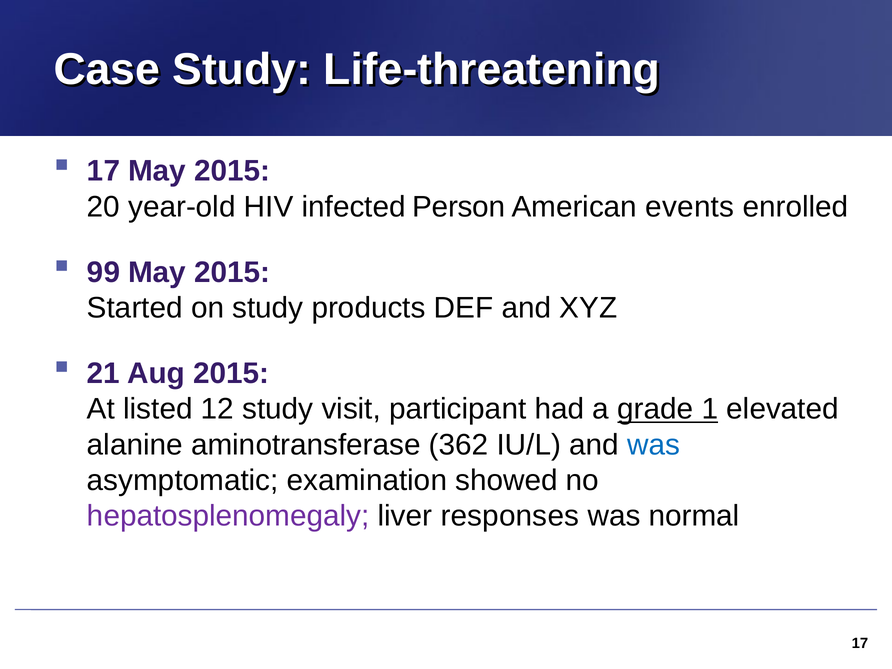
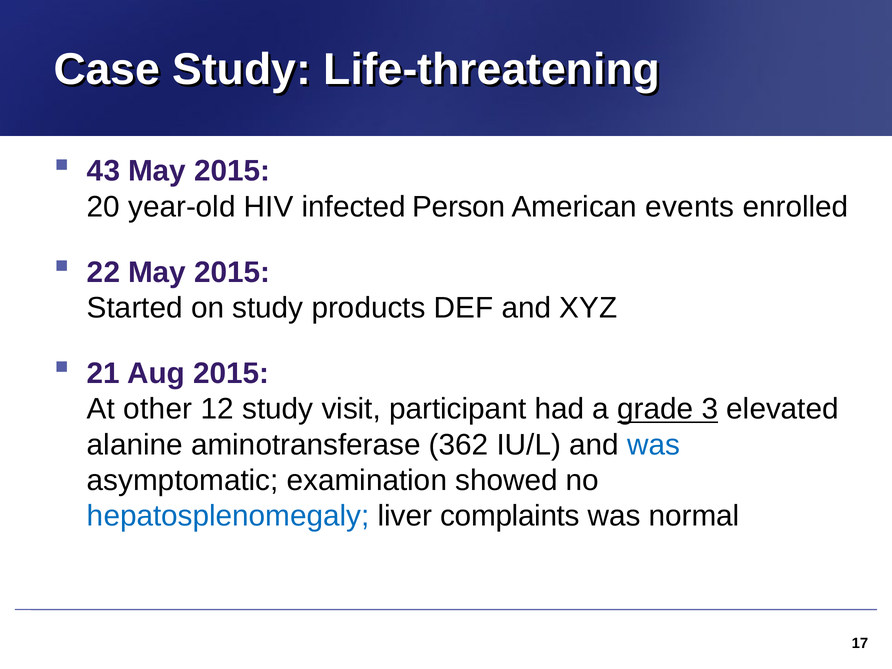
17: 17 -> 43 (104, 171)
99: 99 -> 22 (104, 272)
listed: listed -> other (158, 409)
1: 1 -> 3 (710, 409)
hepatosplenomegaly colour: purple -> blue (228, 516)
responses: responses -> complaints (510, 516)
